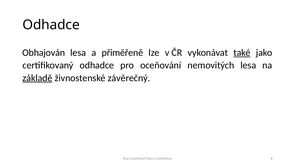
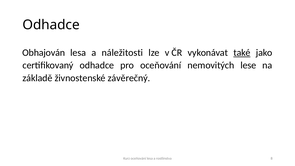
přiměřeně: přiměřeně -> náležitosti (122, 53)
nemovitých lesa: lesa -> lese (248, 65)
základě underline: present -> none (37, 78)
